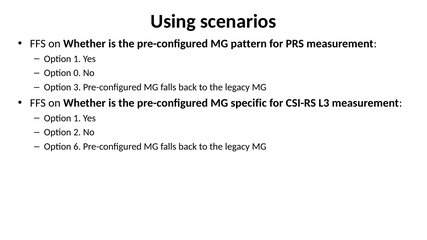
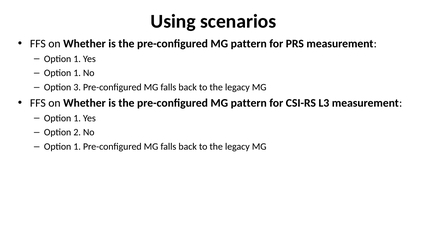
0: 0 -> 1 (77, 73)
specific: specific -> pattern (249, 103)
6: 6 -> 1 (77, 147)
